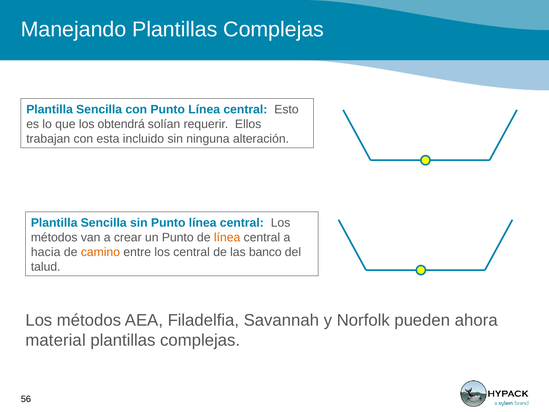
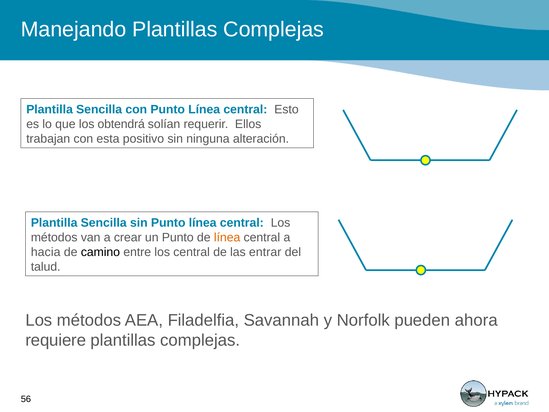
incluido: incluido -> positivo (143, 139)
camino colour: orange -> black (100, 252)
banco: banco -> entrar (265, 252)
material: material -> requiere (56, 340)
